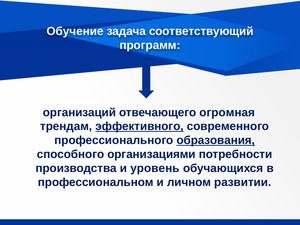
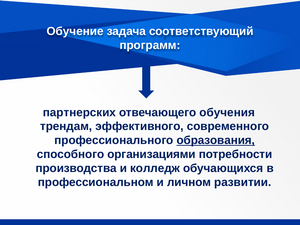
организаций: организаций -> партнерских (79, 112)
огромная: огромная -> обучения (227, 112)
эффективного underline: present -> none (140, 126)
уровень: уровень -> колледж (155, 168)
